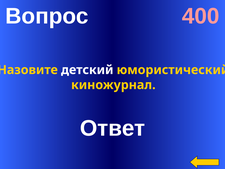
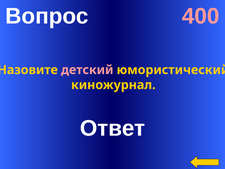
детский colour: white -> pink (87, 70)
